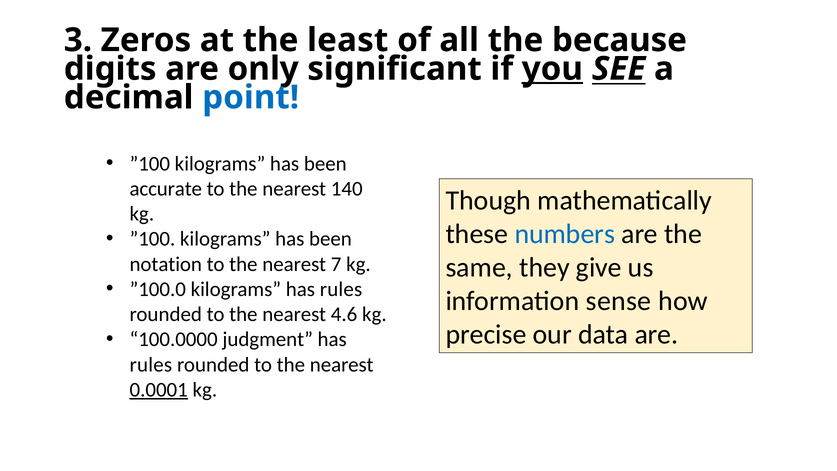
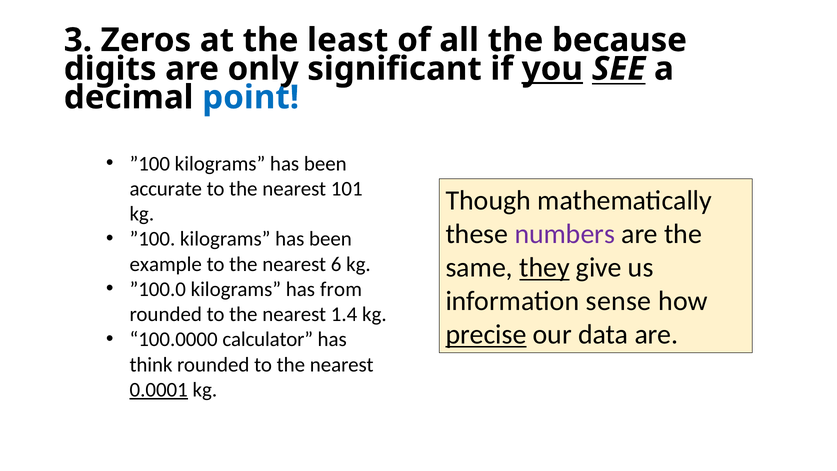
140: 140 -> 101 (347, 189)
numbers colour: blue -> purple (565, 234)
notation: notation -> example (166, 264)
7: 7 -> 6 (336, 264)
they underline: none -> present (544, 268)
kilograms has rules: rules -> from (341, 289)
4.6: 4.6 -> 1.4 (344, 314)
precise underline: none -> present (486, 335)
judgment: judgment -> calculator (268, 339)
rules: rules -> think (151, 364)
